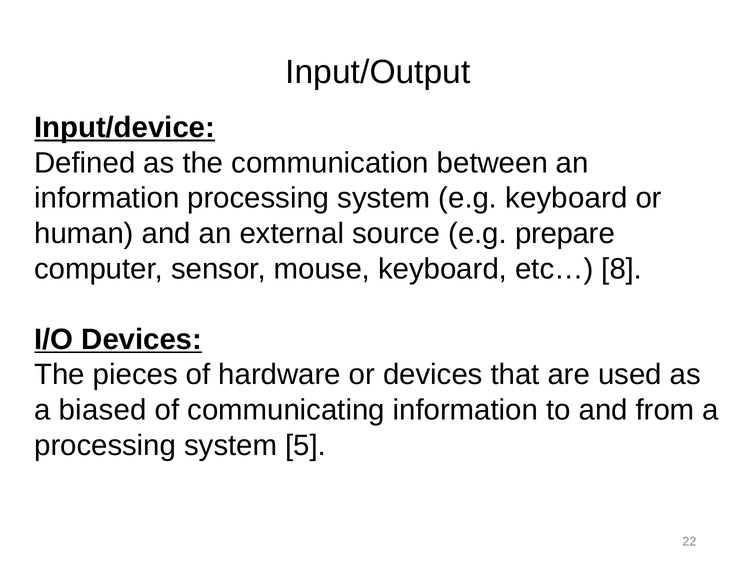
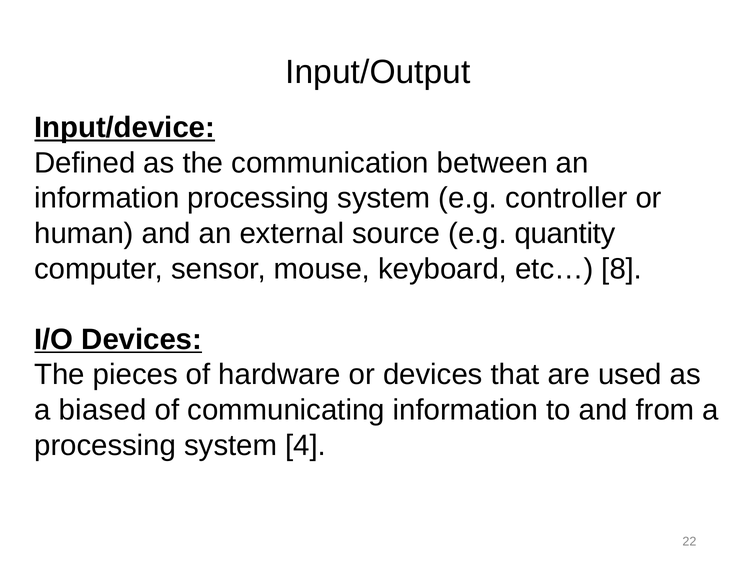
e.g keyboard: keyboard -> controller (566, 198)
prepare: prepare -> quantity (565, 234)
5: 5 -> 4 (306, 445)
